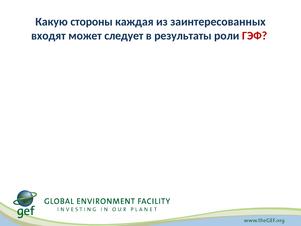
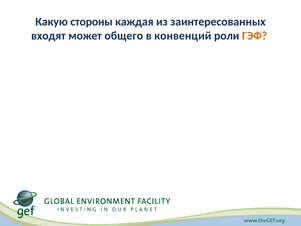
следует: следует -> общего (124, 36)
результаты: результаты -> конвенций (183, 36)
ГЭФ colour: red -> orange (255, 36)
